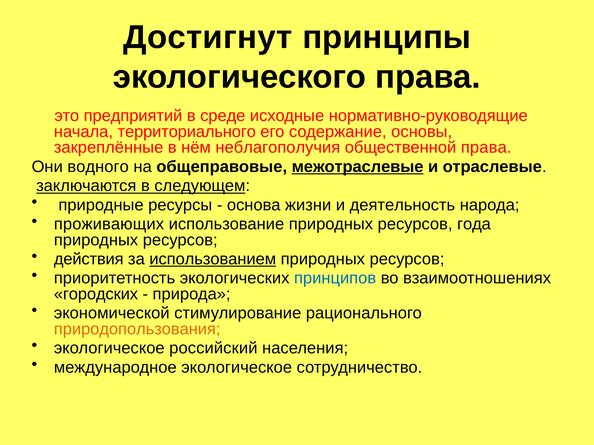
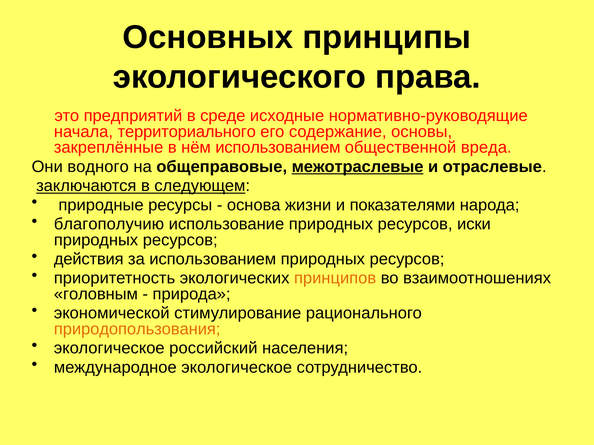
Достигнут: Достигнут -> Основных (208, 37)
нём неблагополучия: неблагополучия -> использованием (278, 148)
общественной права: права -> вреда (486, 148)
деятельность: деятельность -> показателями (402, 205)
проживающих: проживающих -> благополучию (109, 224)
года: года -> иски (474, 224)
использованием underline: present -> none (213, 259)
принципов colour: blue -> orange (335, 278)
городских: городских -> головным (96, 294)
